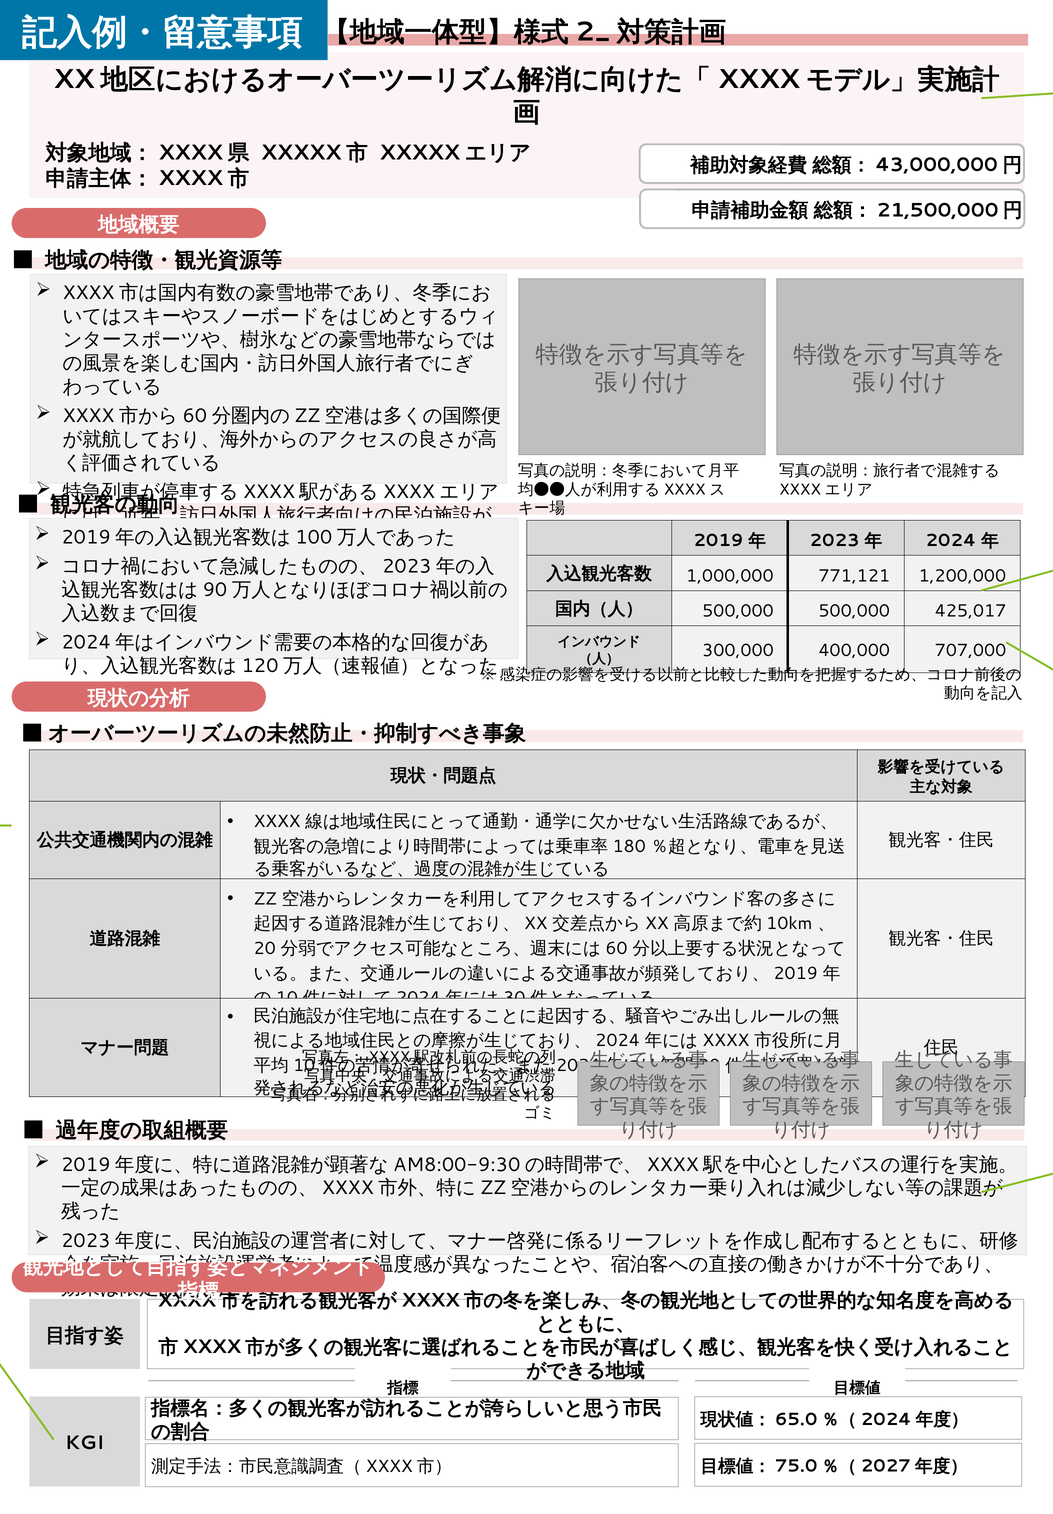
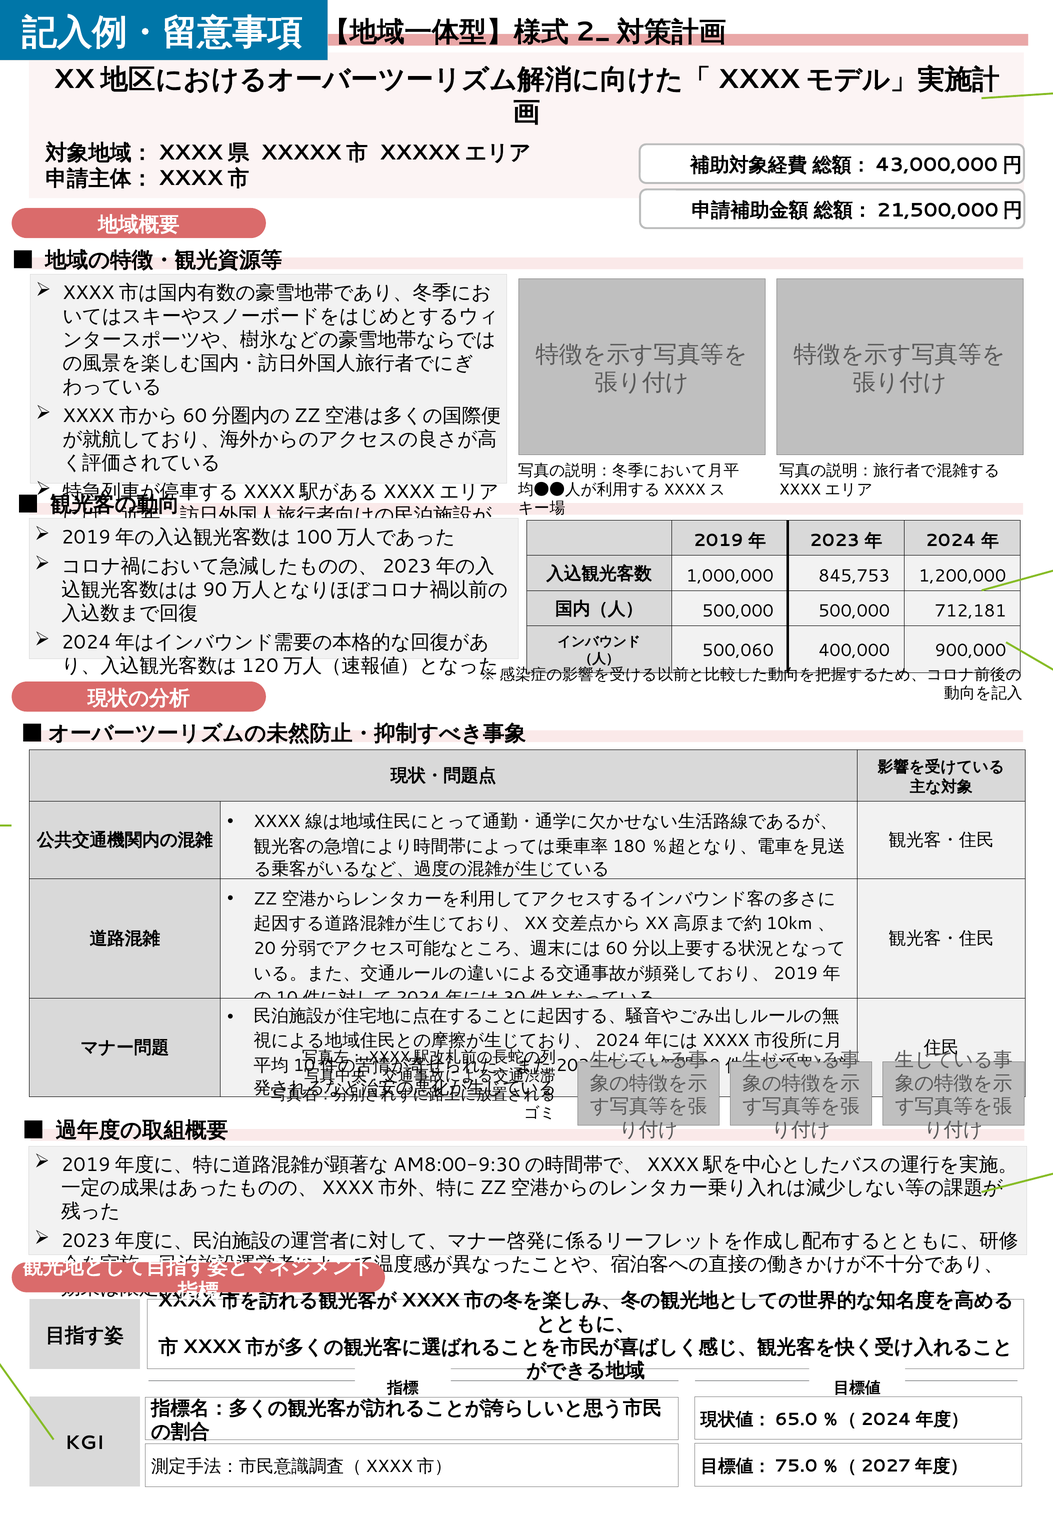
771,121: 771,121 -> 845,753 (854, 576)
425,017: 425,017 -> 712,181 (970, 611)
300,000: 300,000 -> 500,060 (738, 650)
707,000: 707,000 -> 900,000 (970, 650)
